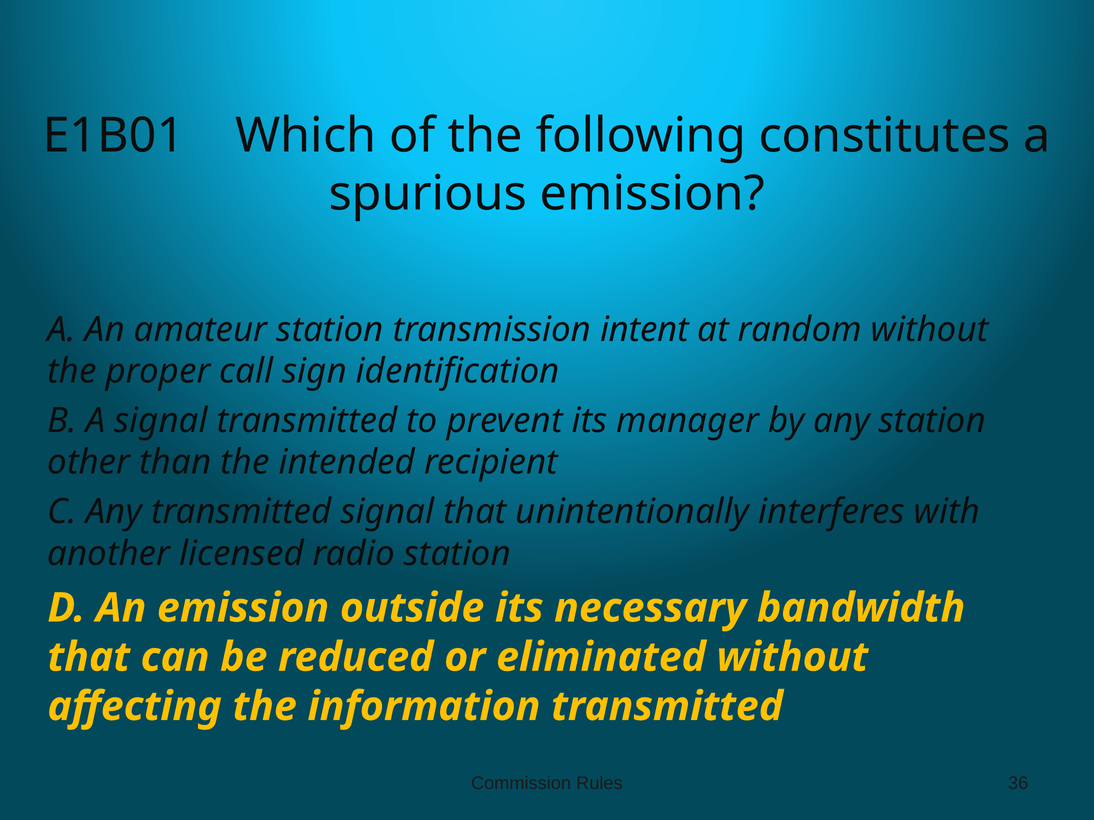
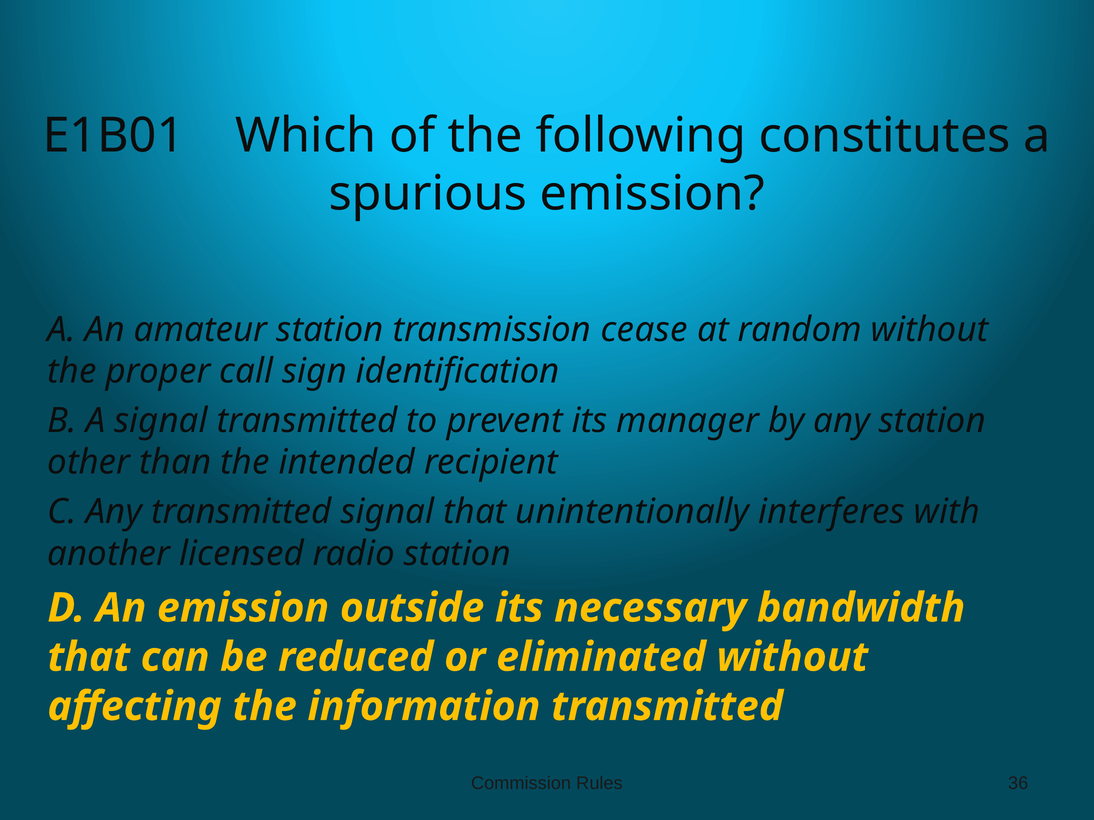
intent: intent -> cease (644, 330)
